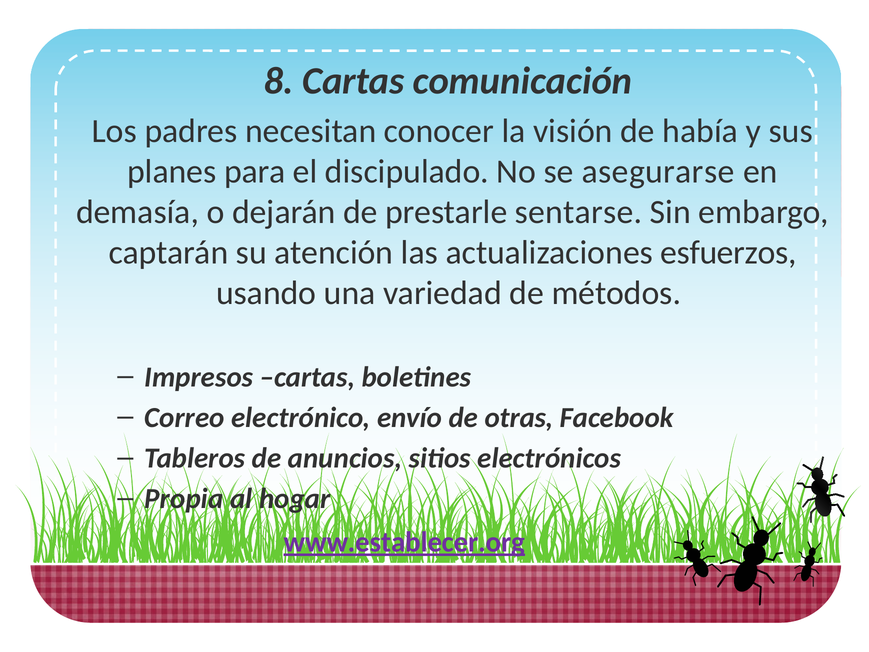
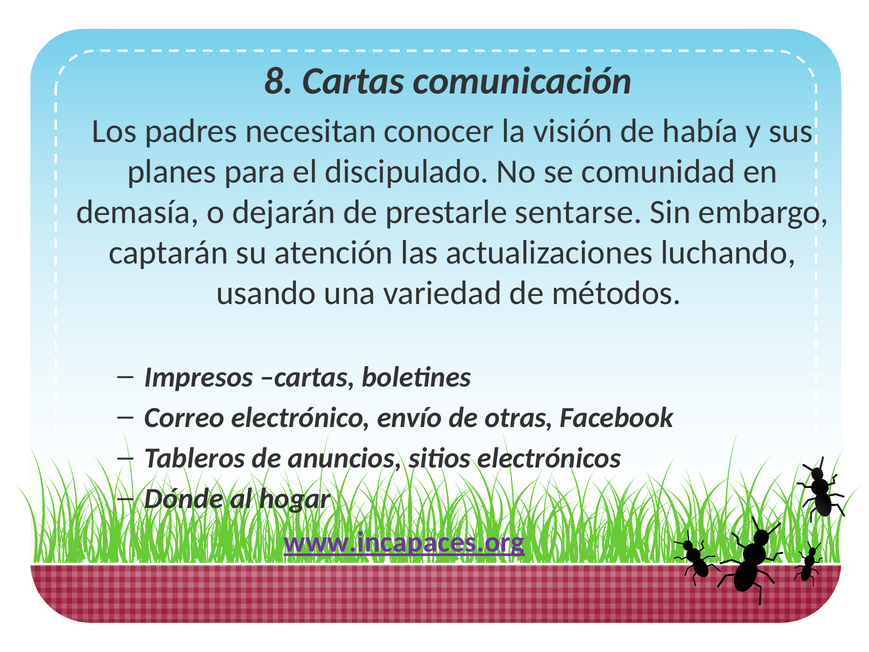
asegurarse: asegurarse -> comunidad (658, 171)
esfuerzos: esfuerzos -> luchando (728, 253)
Propia: Propia -> Dónde (184, 498)
www.establecer.org: www.establecer.org -> www.incapaces.org (404, 542)
